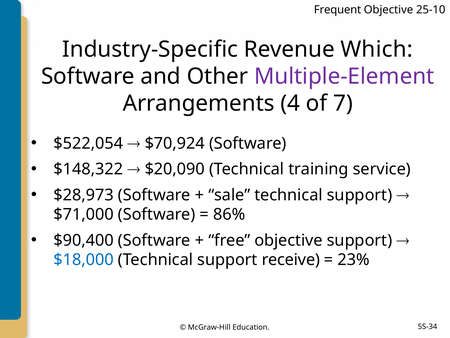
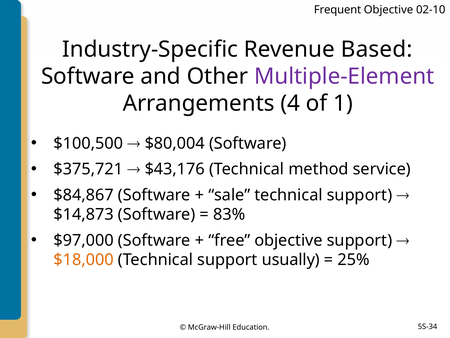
25-10: 25-10 -> 02-10 (431, 10)
Which: Which -> Based (377, 49)
7: 7 -> 1 (343, 103)
$522,054: $522,054 -> $100,500 (88, 143)
$70,924: $70,924 -> $80,004 (175, 143)
$148,322: $148,322 -> $375,721 (88, 169)
$20,090: $20,090 -> $43,176 (175, 169)
training: training -> method (318, 169)
$28,973: $28,973 -> $84,867 (84, 195)
$71,000: $71,000 -> $14,873 (84, 214)
86%: 86% -> 83% (229, 214)
$90,400: $90,400 -> $97,000 (84, 240)
$18,000 colour: blue -> orange (84, 259)
receive: receive -> usually (291, 259)
23%: 23% -> 25% (354, 259)
